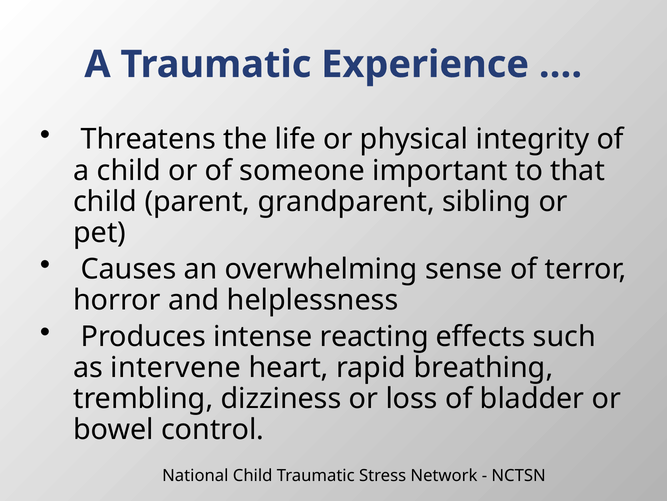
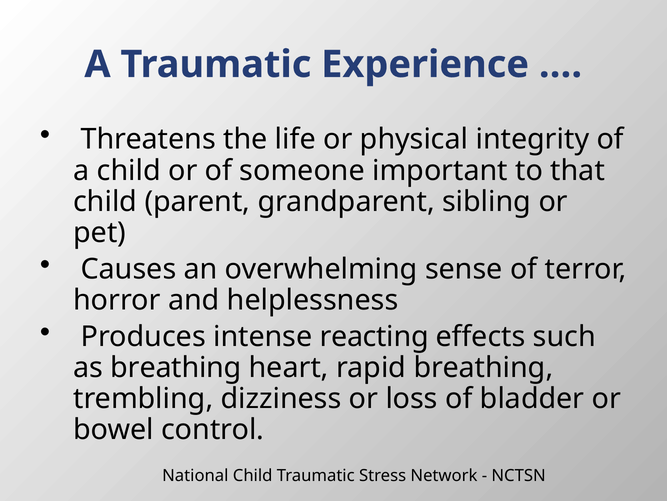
as intervene: intervene -> breathing (176, 367)
